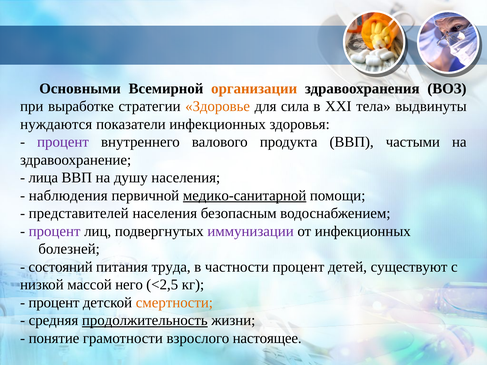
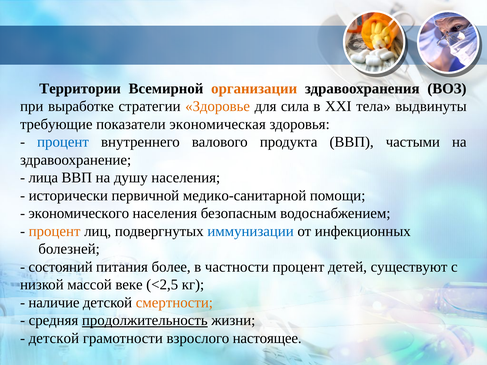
Основными: Основными -> Территории (80, 89)
нуждаются: нуждаются -> требующие (56, 124)
показатели инфекционных: инфекционных -> экономическая (218, 124)
процент colour: purple -> blue (63, 142)
наблюдения: наблюдения -> исторически (68, 196)
медико-санитарной underline: present -> none (245, 196)
представителей: представителей -> экономического (79, 213)
процент colour: purple -> orange (55, 231)
иммунизации colour: purple -> blue (251, 231)
труда: труда -> более (171, 267)
него: него -> веке (129, 285)
процент: процент -> наличие (54, 303)
понятие: понятие -> детской (54, 338)
